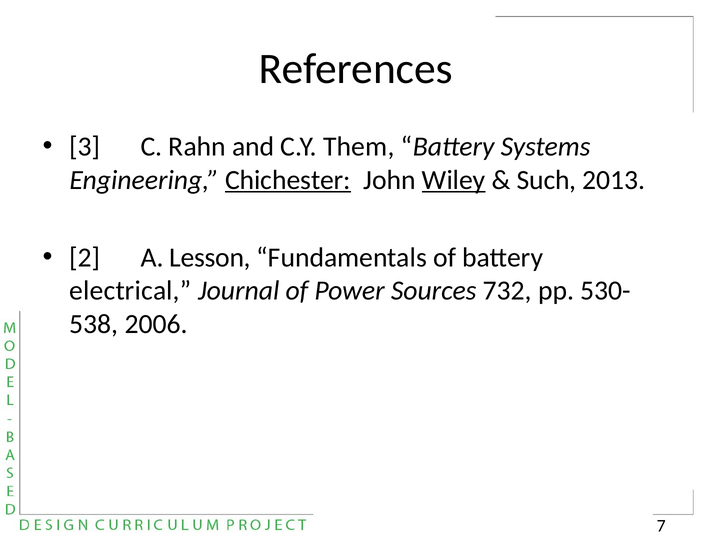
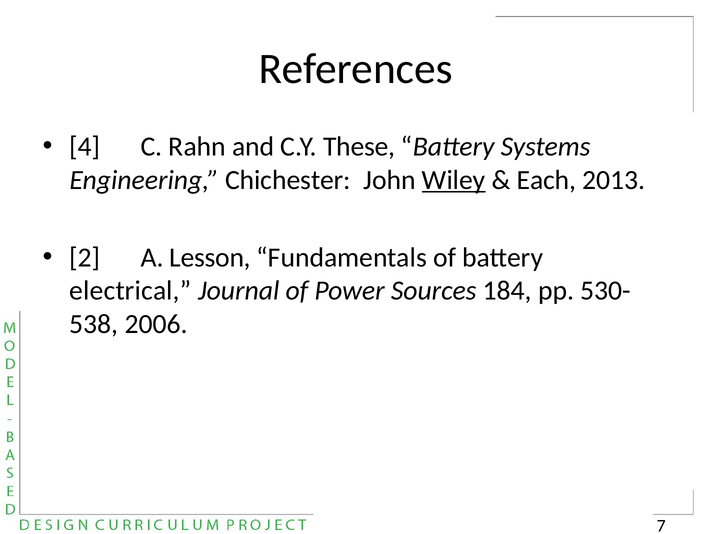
3: 3 -> 4 (85, 147)
Them: Them -> These (359, 147)
Chichester underline: present -> none (288, 180)
Such: Such -> Each (546, 180)
732: 732 -> 184 (507, 291)
